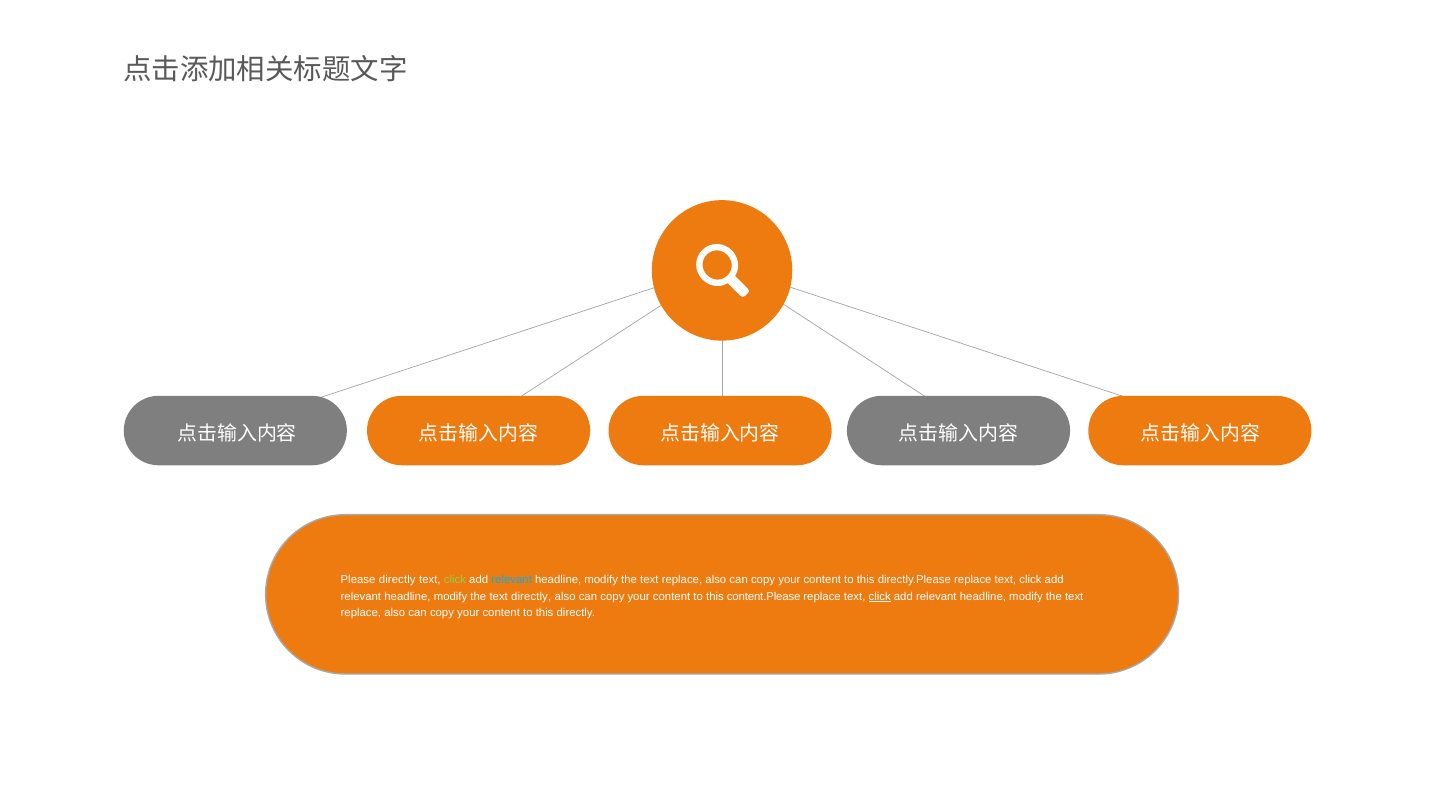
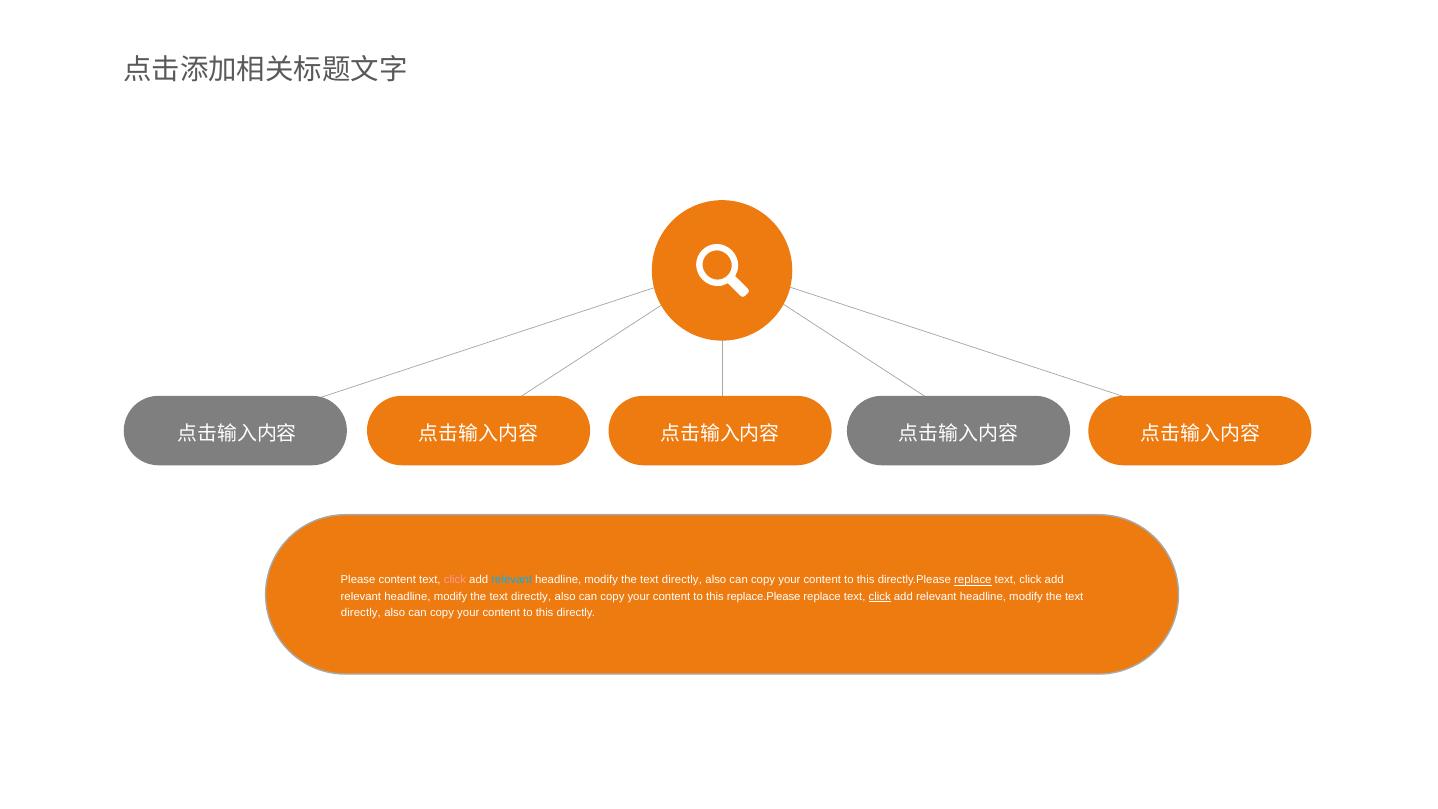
Please directly: directly -> content (397, 580)
click colour: light green -> pink (455, 580)
replace: replace -> directly (682, 580)
replace underline: none -> present (973, 580)
content.Please: content.Please -> replace.Please (764, 596)
replace: replace -> directly (361, 613)
